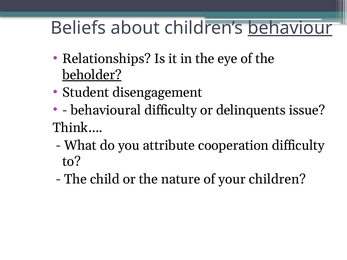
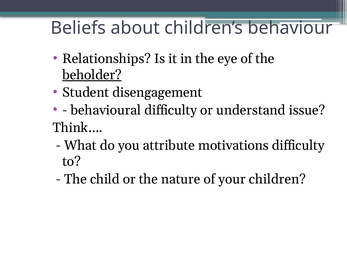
behaviour underline: present -> none (290, 28)
delinquents: delinquents -> understand (251, 110)
cooperation: cooperation -> motivations (233, 145)
